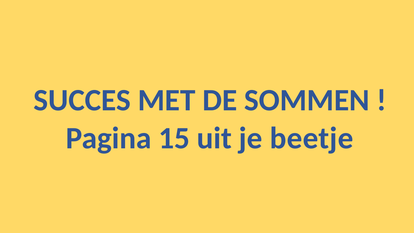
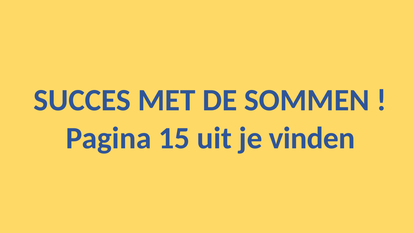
beetje: beetje -> vinden (312, 138)
